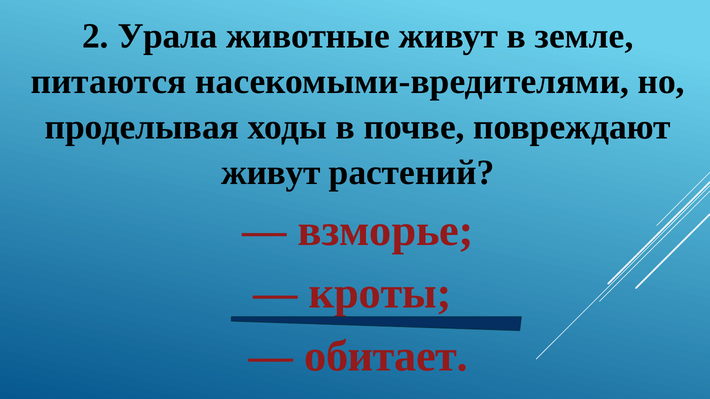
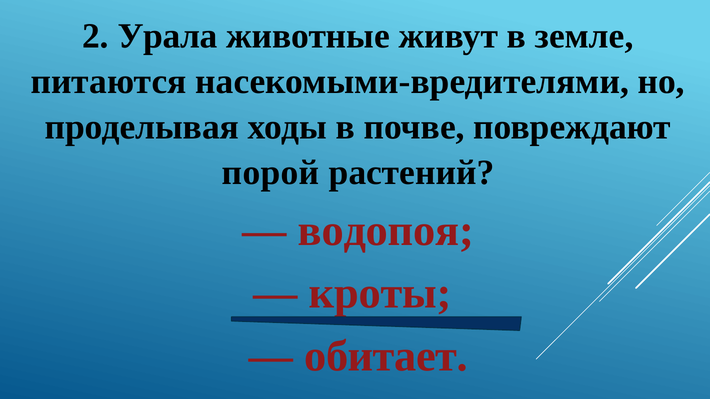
живут: живут -> порой (271, 173)
взморье: взморье -> водопоя (386, 231)
